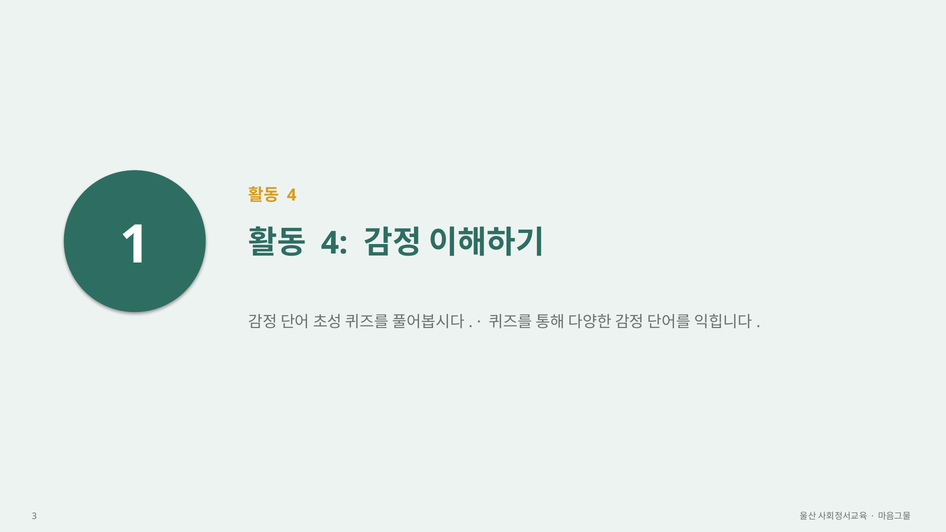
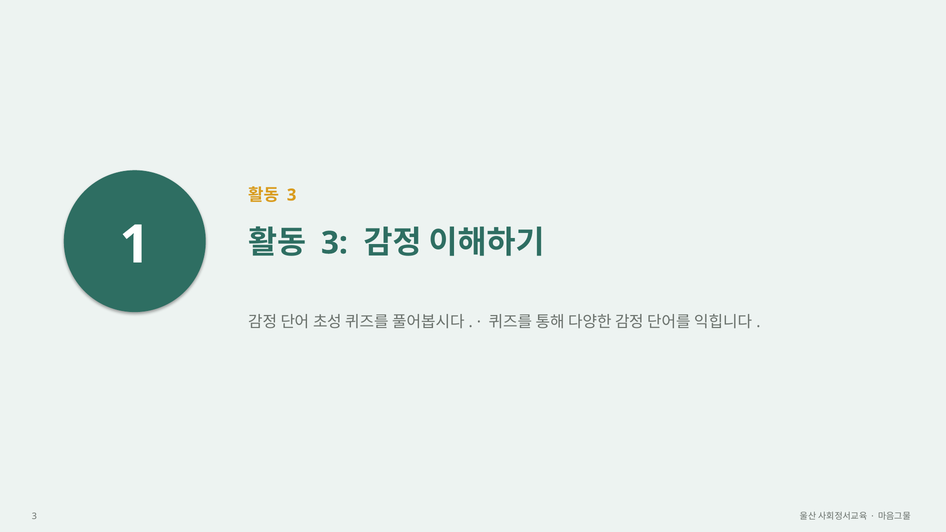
4: 4 -> 3 (292, 195)
4: 4 -> 3 (334, 243)
